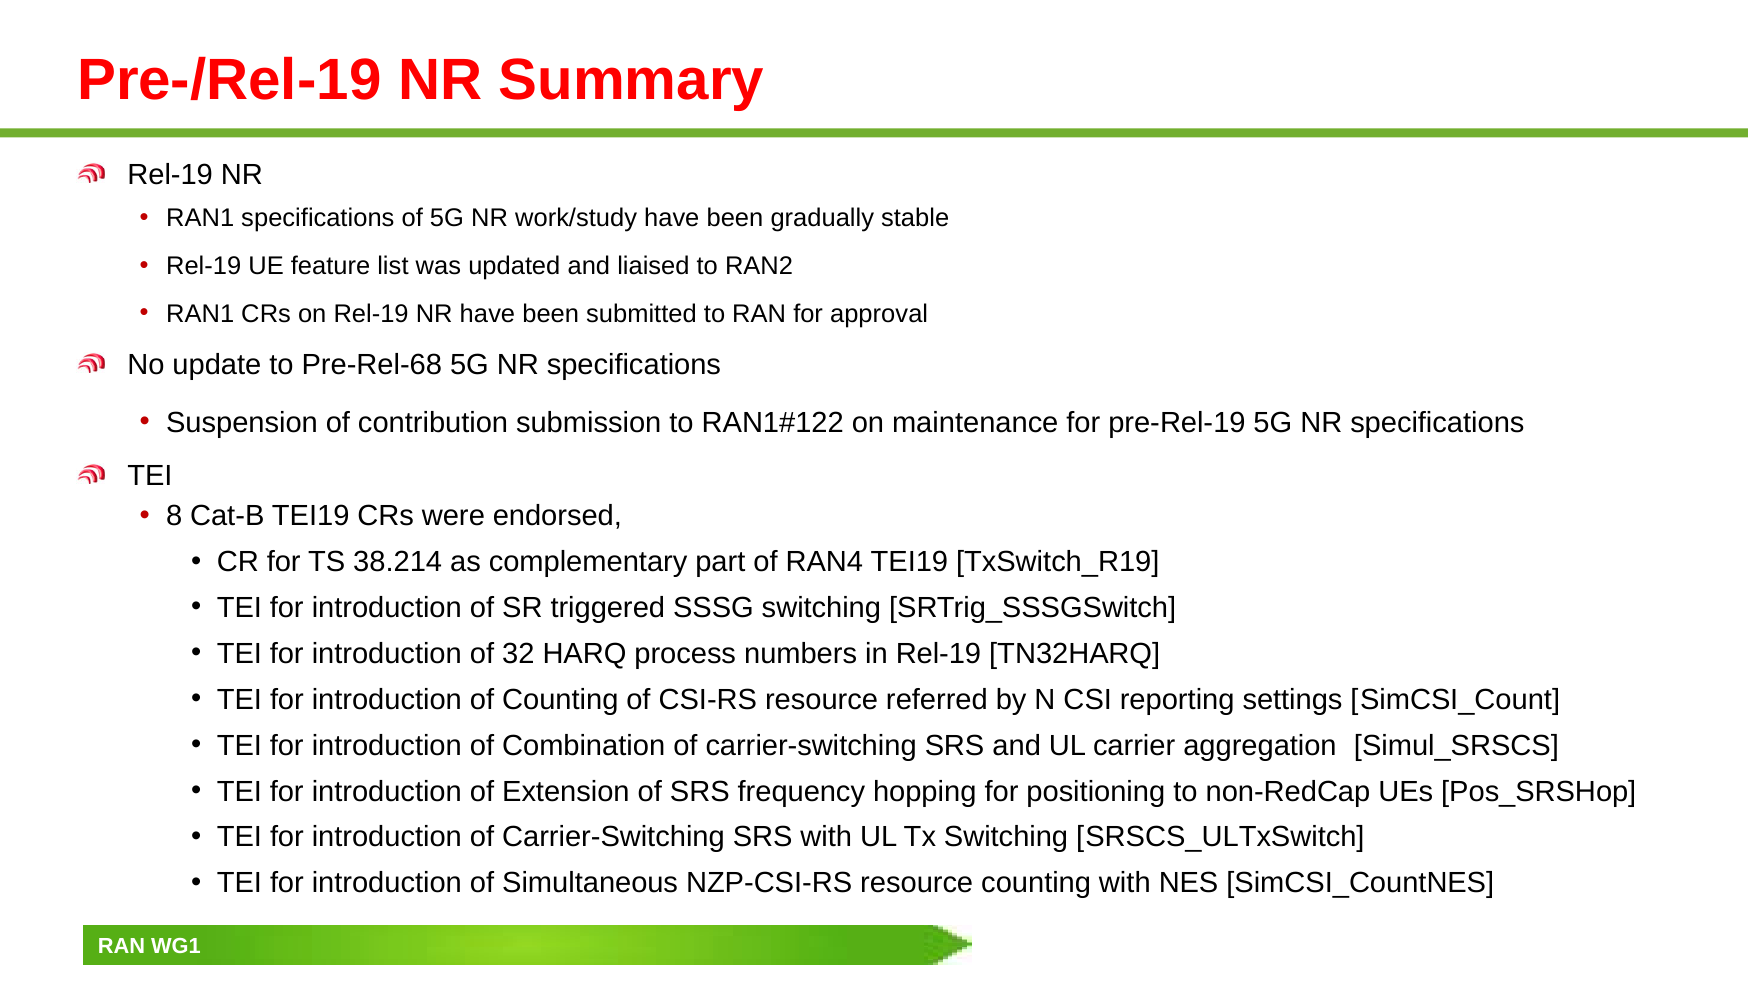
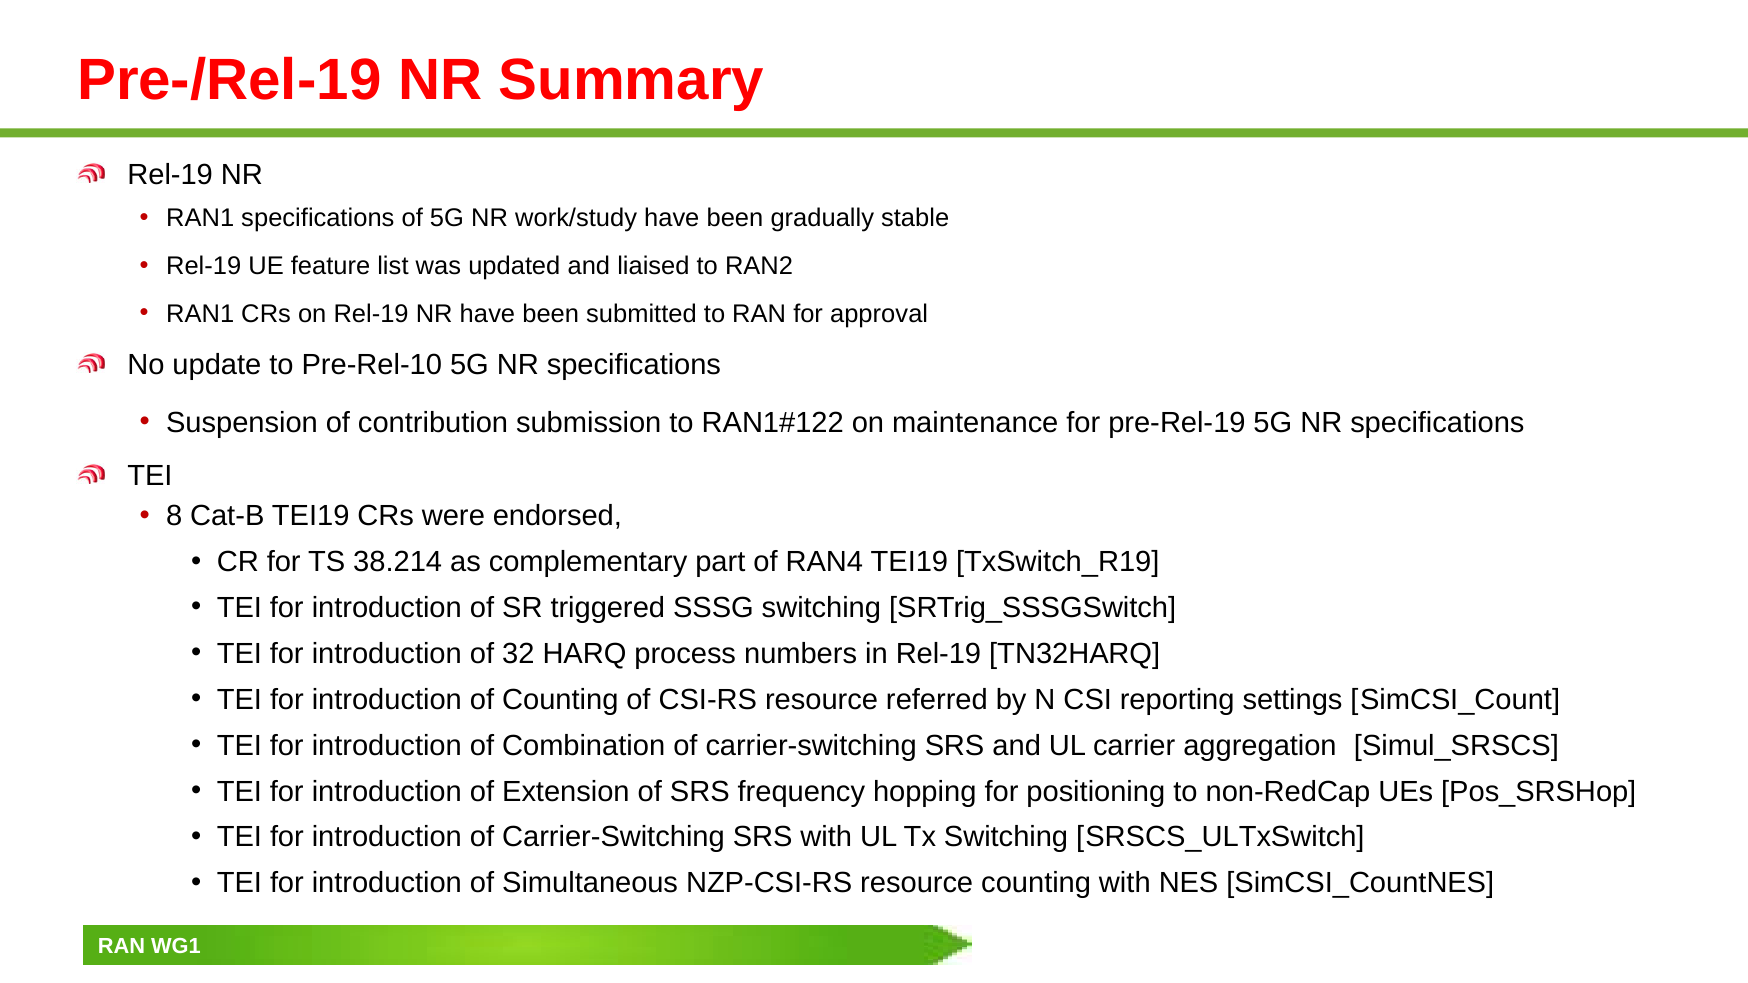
Pre-Rel-68: Pre-Rel-68 -> Pre-Rel-10 (372, 365)
